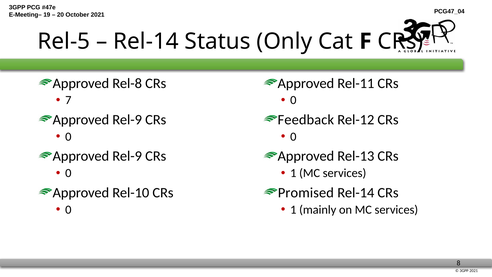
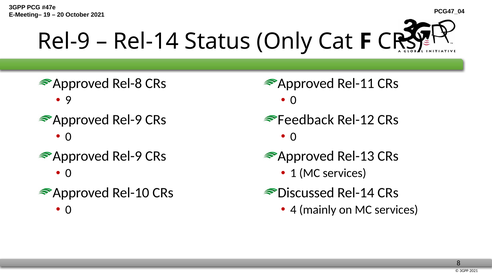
Rel-5: Rel-5 -> Rel-9 (64, 41)
7: 7 -> 9 (68, 100)
Promised: Promised -> Discussed (306, 193)
1: 1 -> 4 (293, 210)
